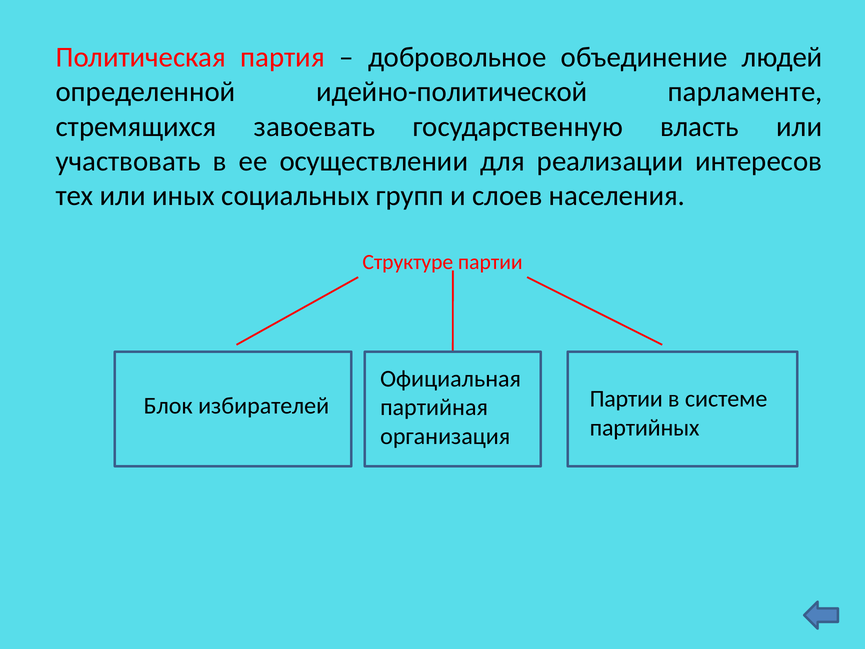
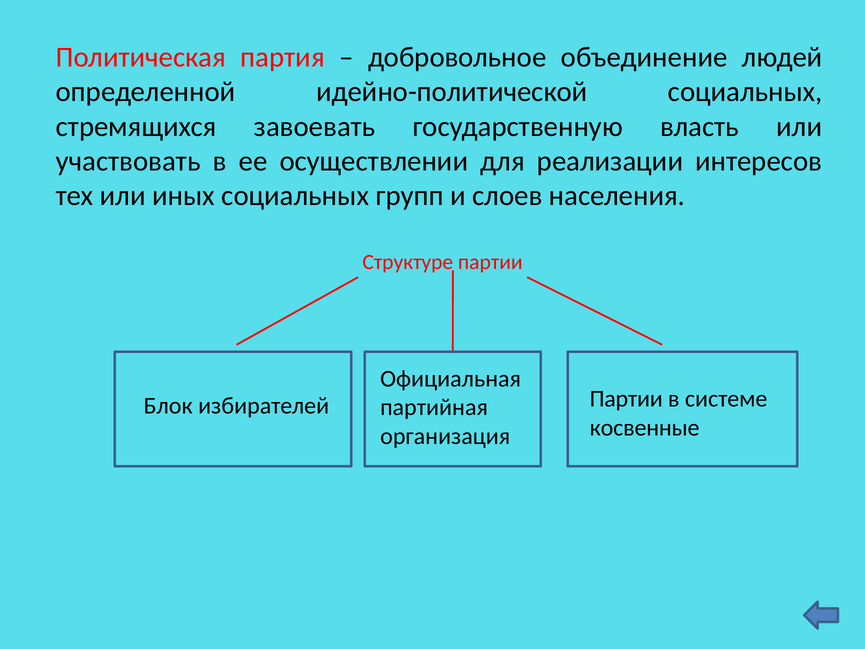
идейно-политической парламенте: парламенте -> социальных (745, 92)
партийных: партийных -> косвенные (645, 428)
